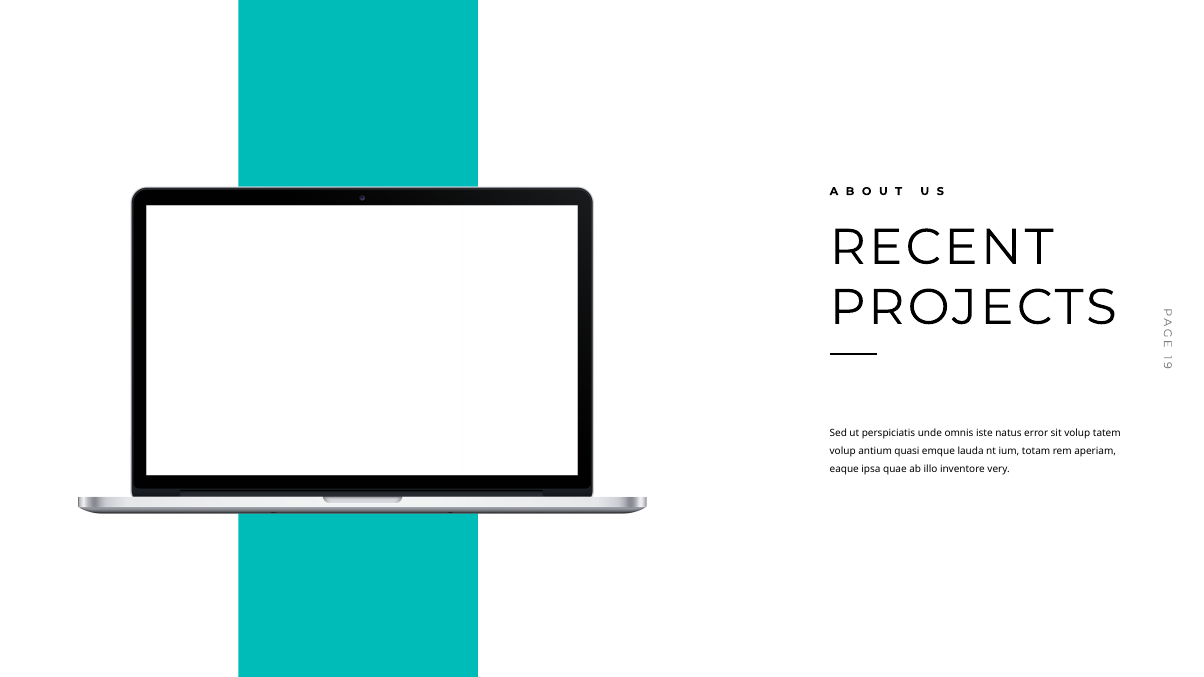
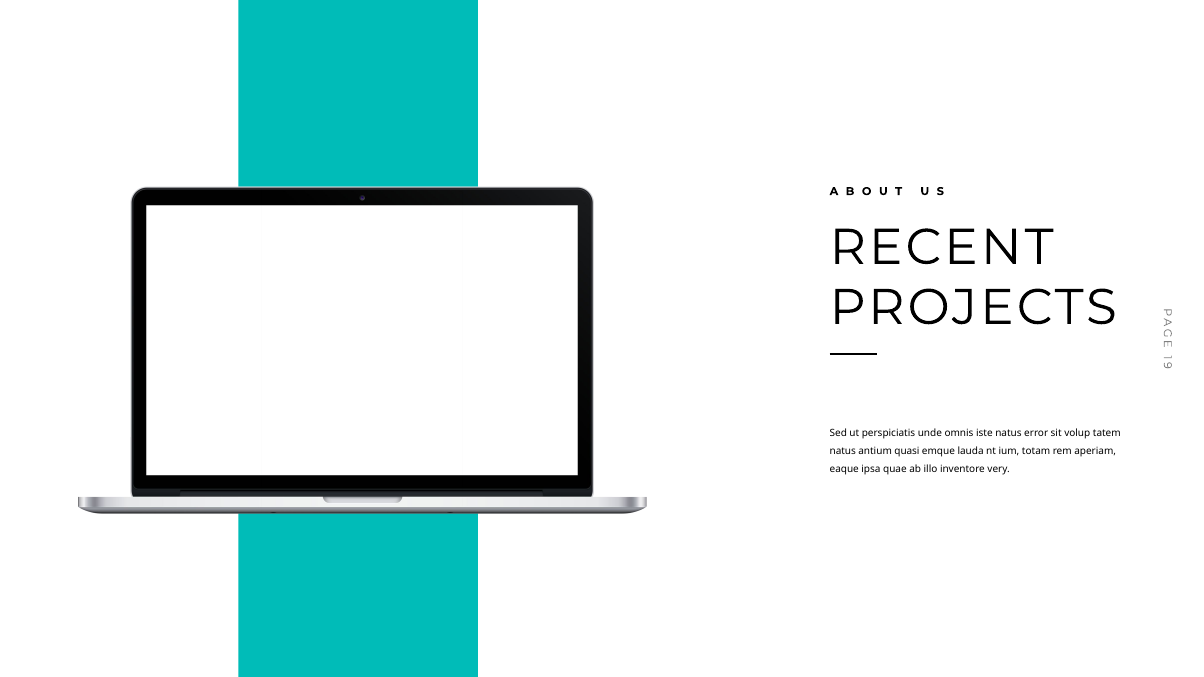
volup: volup -> natus (843, 451)
